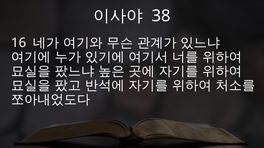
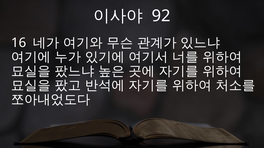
38: 38 -> 92 (161, 16)
